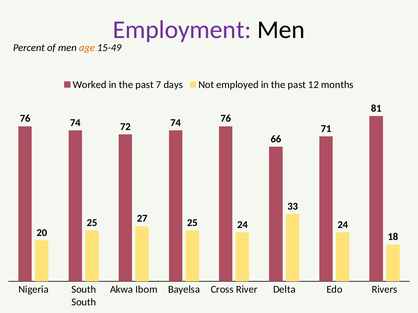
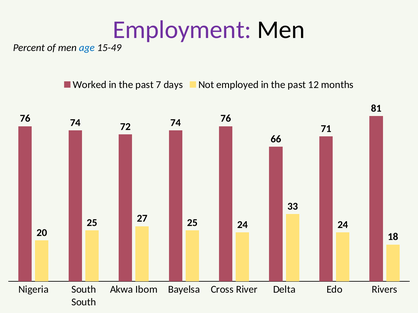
age colour: orange -> blue (87, 48)
